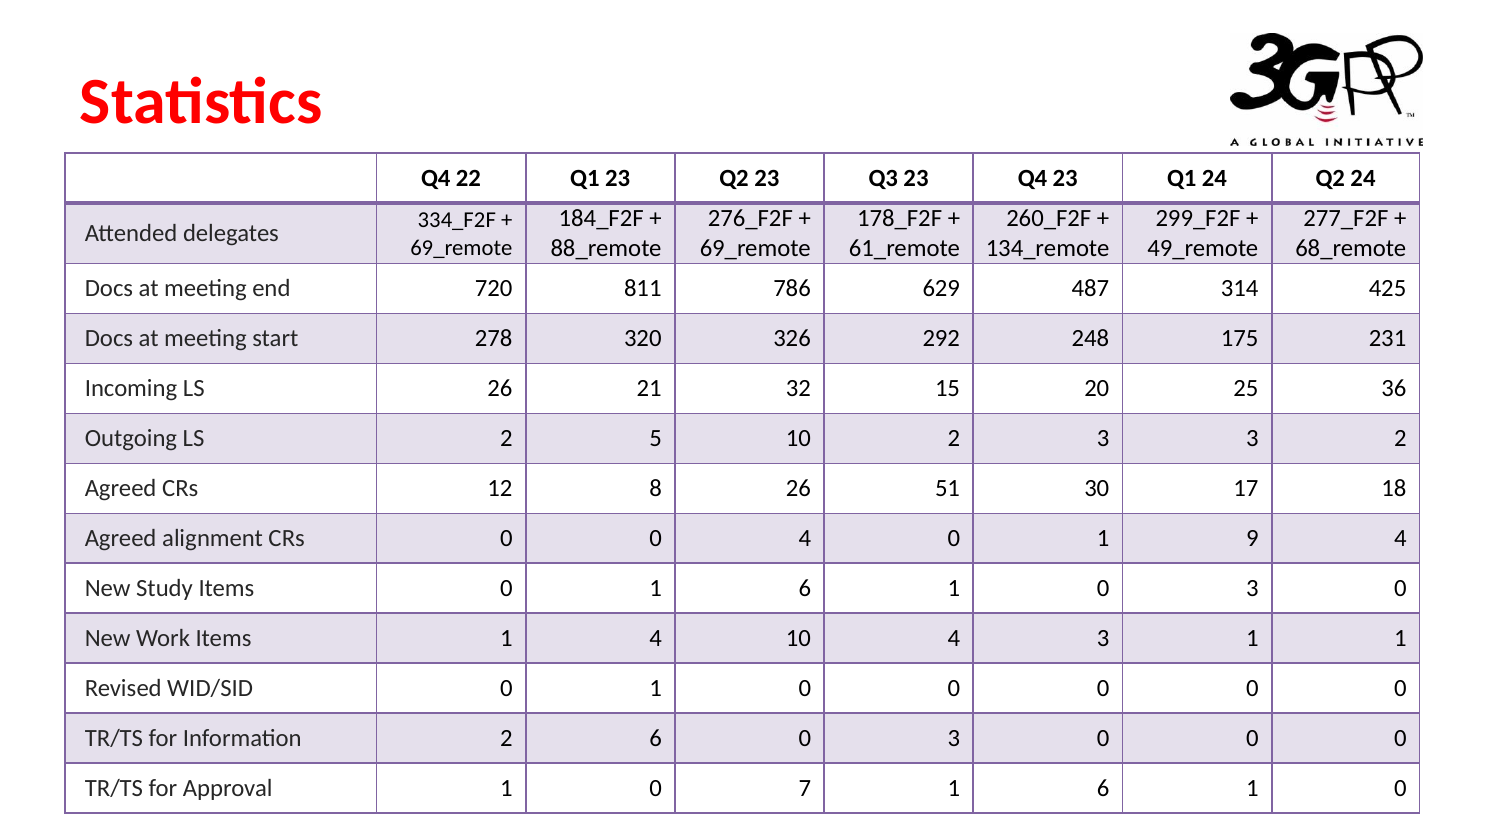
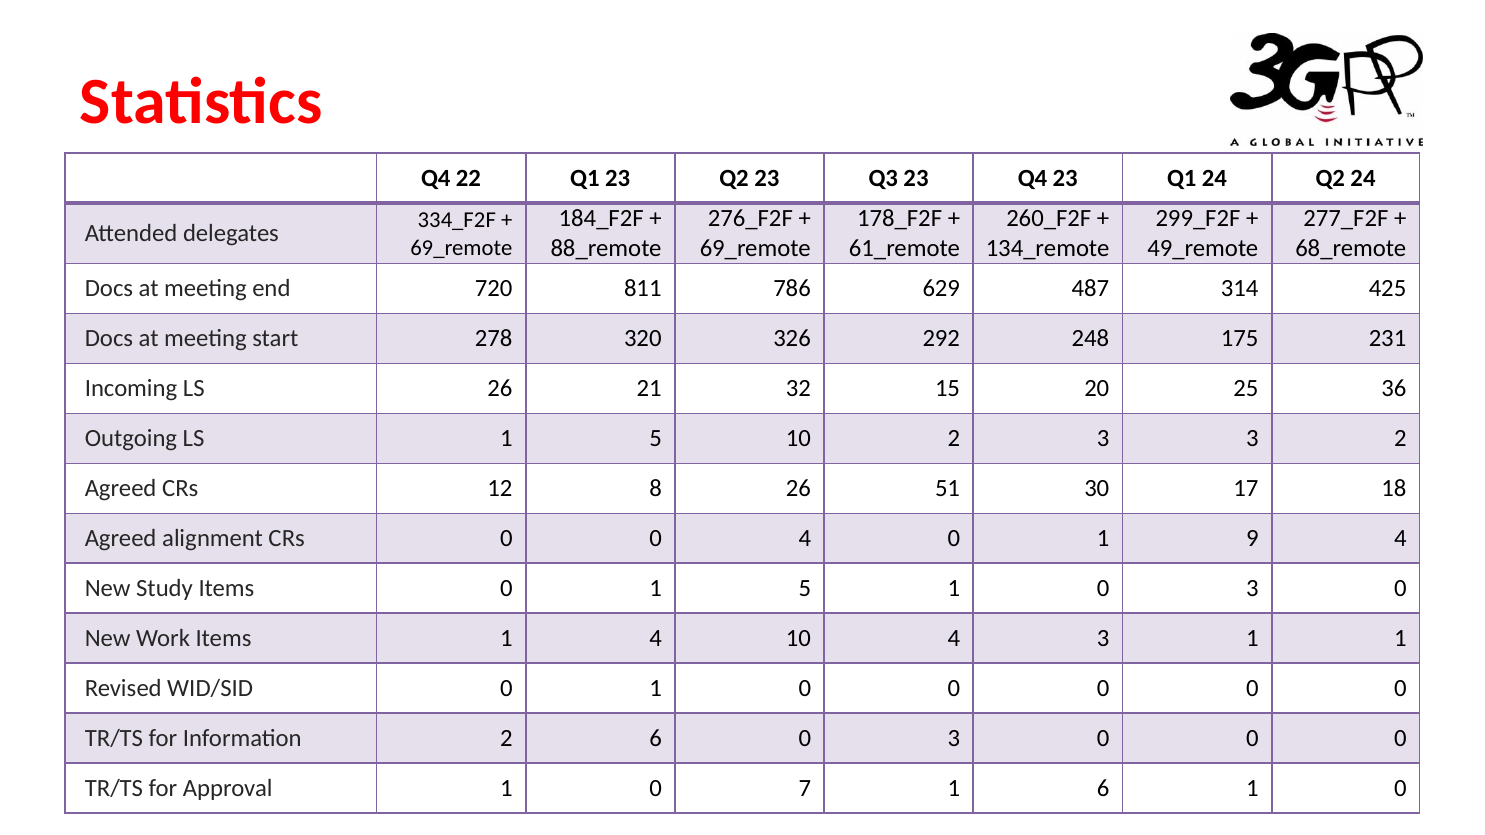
LS 2: 2 -> 1 (506, 439)
0 1 6: 6 -> 5 (805, 589)
